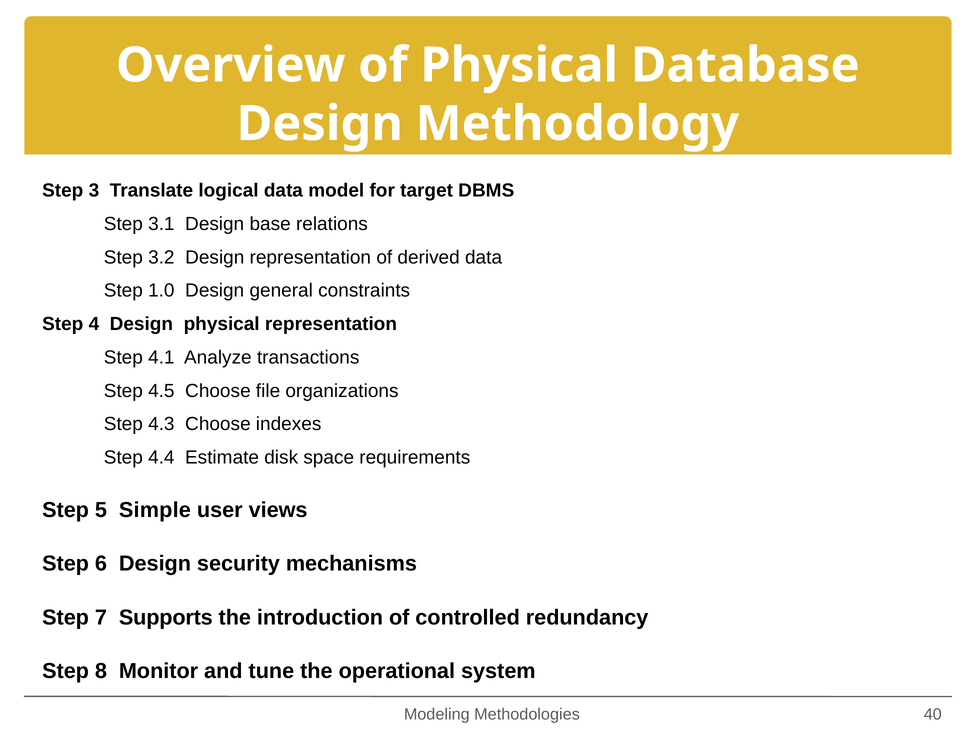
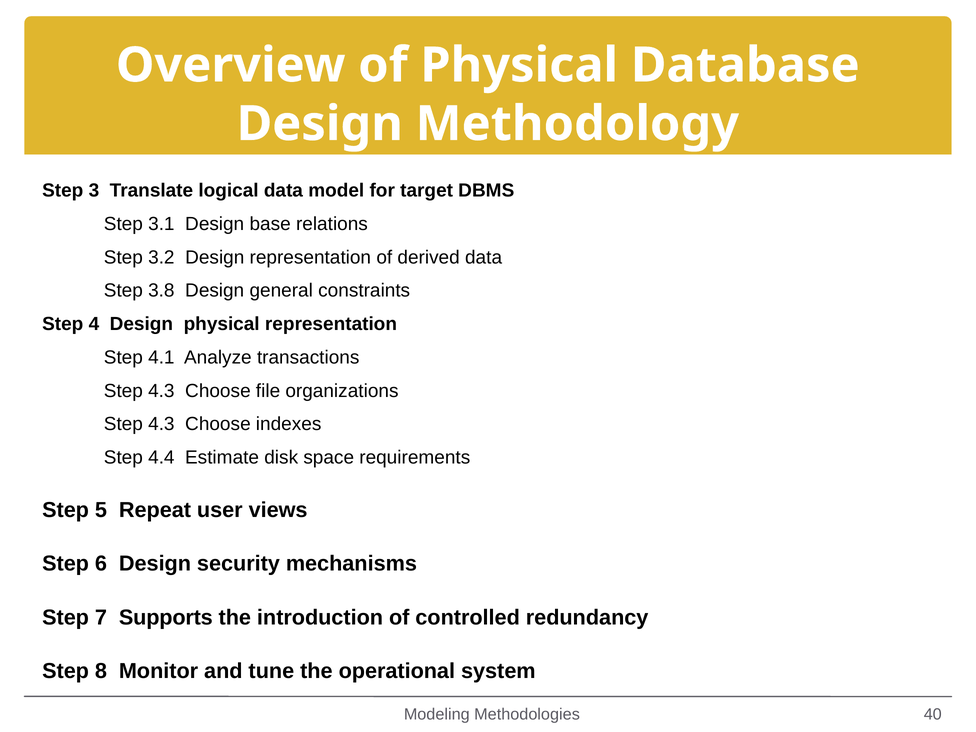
1.0: 1.0 -> 3.8 (161, 291)
4.5: 4.5 -> 4.3 (161, 391)
Simple: Simple -> Repeat (155, 510)
